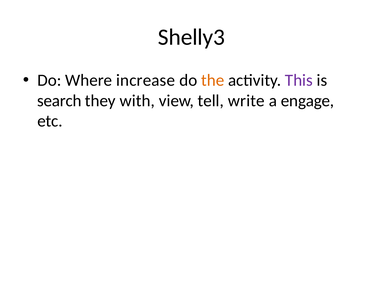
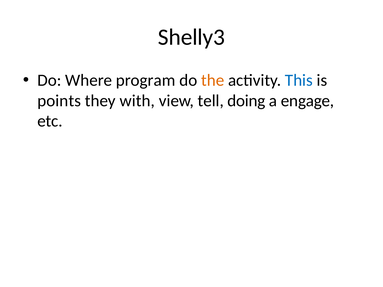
increase: increase -> program (146, 80)
This colour: purple -> blue (299, 80)
search: search -> points (59, 101)
write: write -> doing (246, 101)
